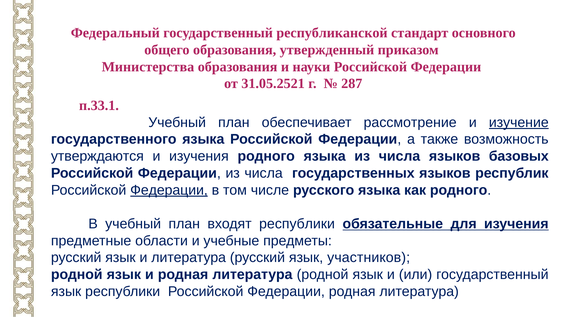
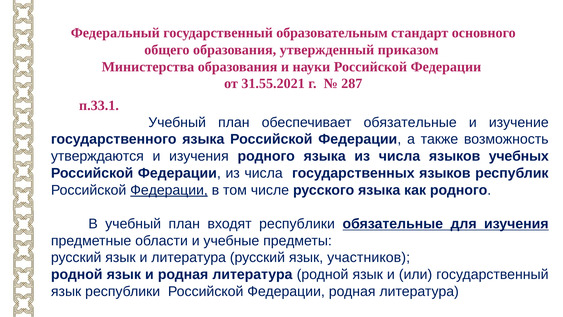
республиканской: республиканской -> образовательным (332, 33)
31.05.2521: 31.05.2521 -> 31.55.2021 (273, 84)
обеспечивает рассмотрение: рассмотрение -> обязательные (410, 122)
изучение underline: present -> none (519, 122)
базовых: базовых -> учебных (519, 156)
